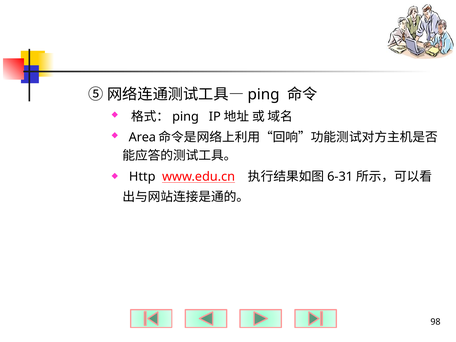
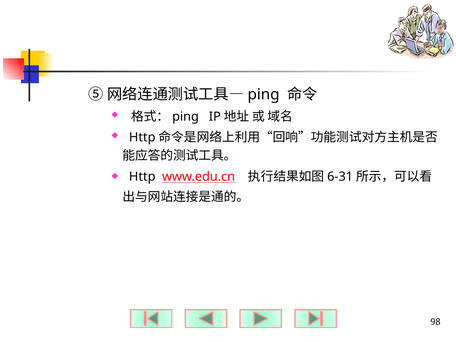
Area: Area -> Http (142, 137)
